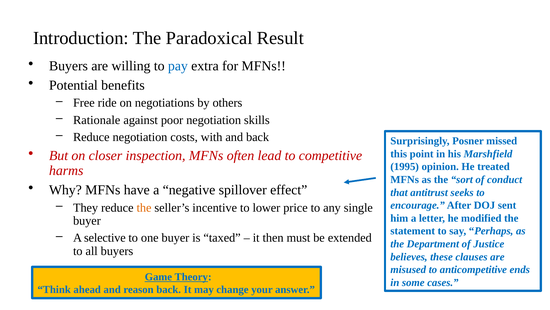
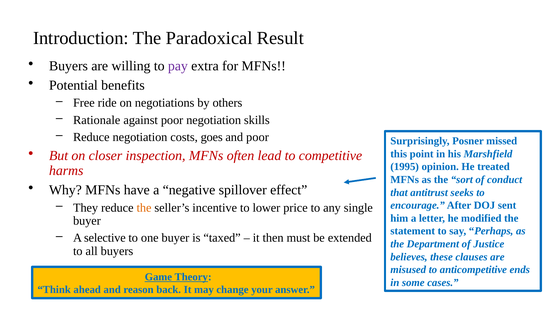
pay colour: blue -> purple (178, 66)
with: with -> goes (212, 137)
and back: back -> poor (258, 137)
